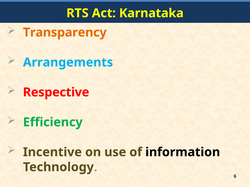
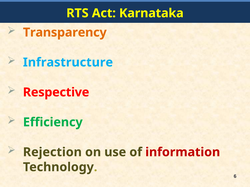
Arrangements: Arrangements -> Infrastructure (68, 63)
Incentive: Incentive -> Rejection (52, 153)
information colour: black -> red (183, 153)
